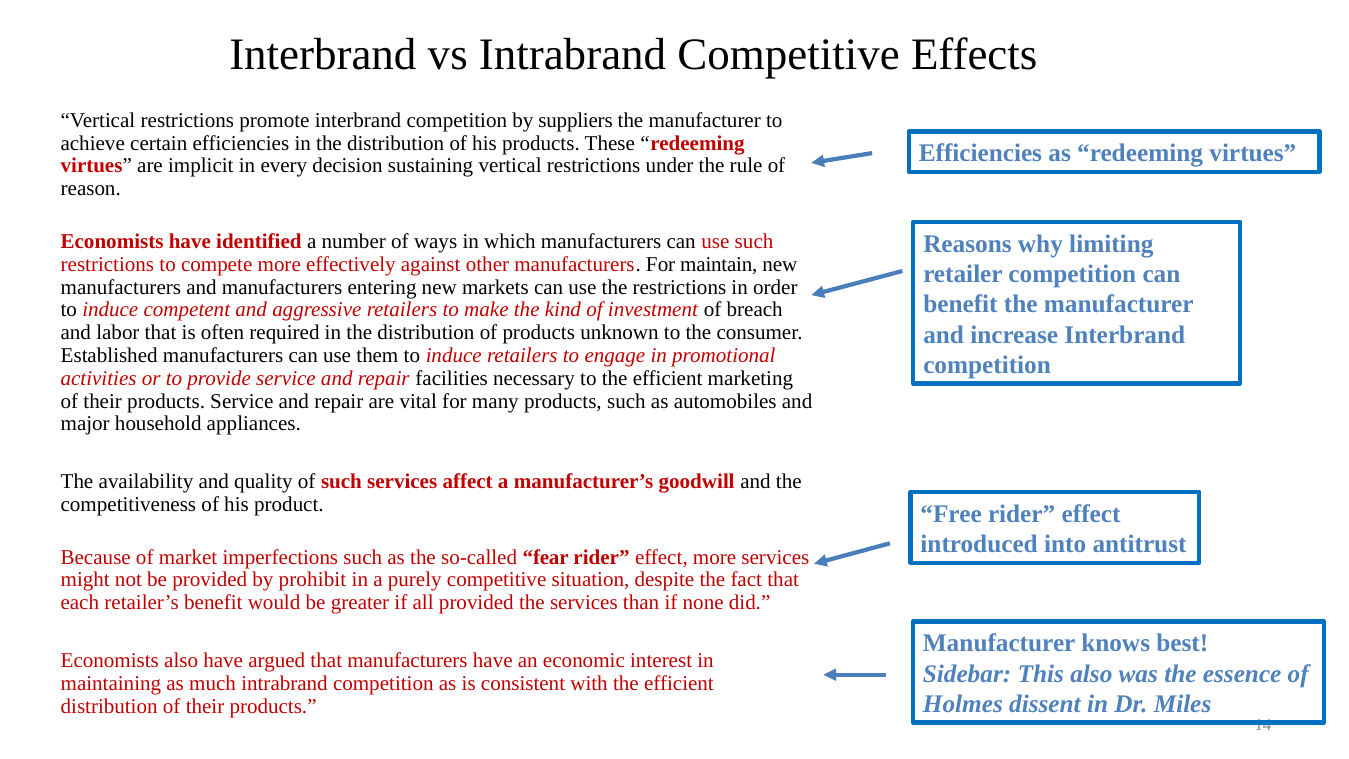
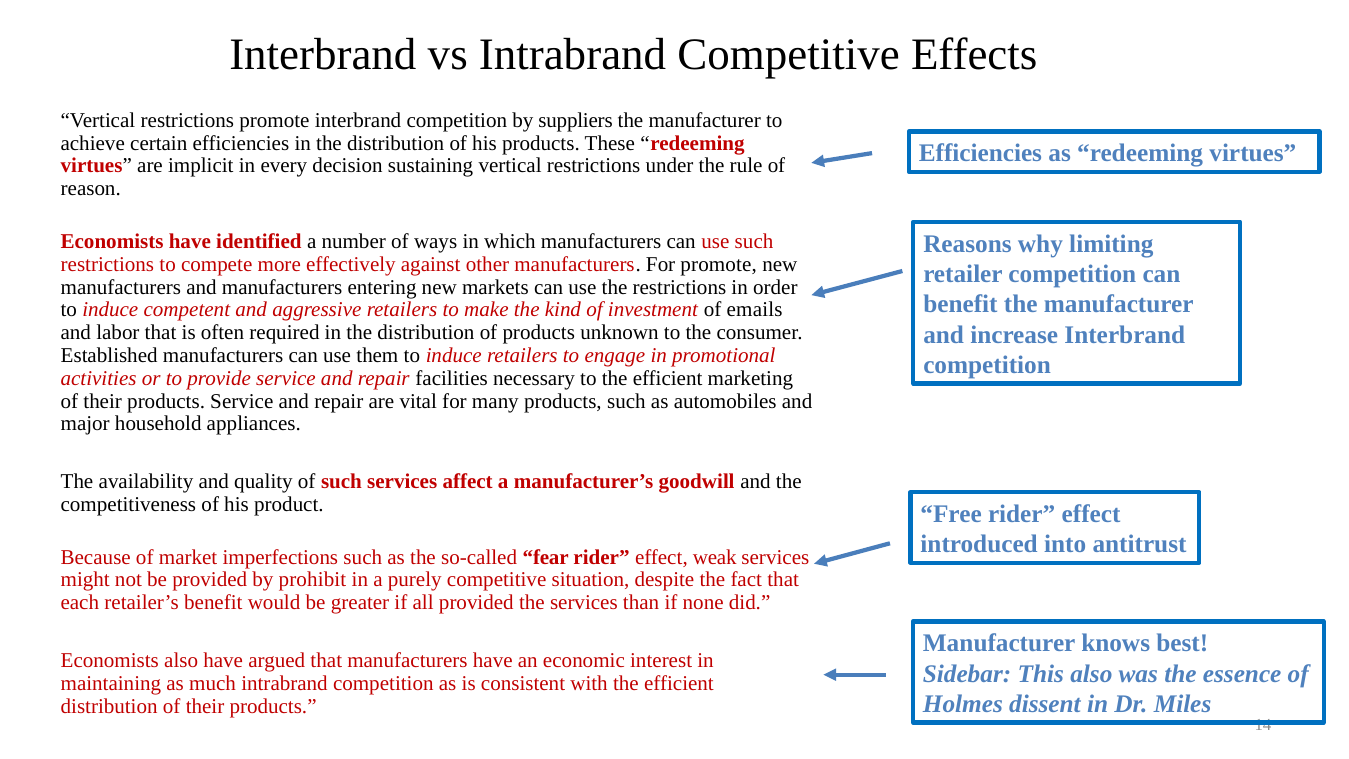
For maintain: maintain -> promote (719, 264)
breach: breach -> emails (755, 310)
effect more: more -> weak (715, 557)
